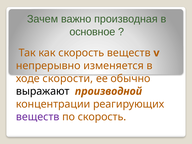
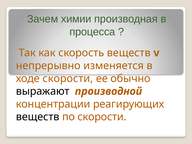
важно: важно -> химии (76, 19)
основное: основное -> процесса (92, 32)
веществ colour: purple -> black (38, 117)
по скорость: скорость -> скорости (102, 117)
